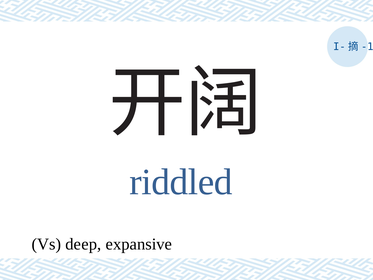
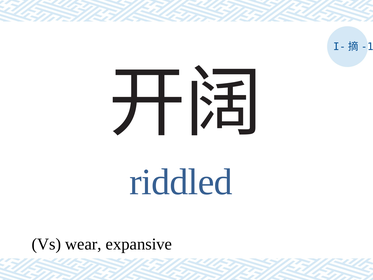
deep: deep -> wear (83, 244)
